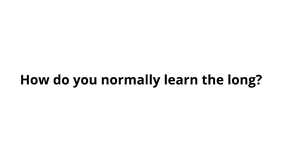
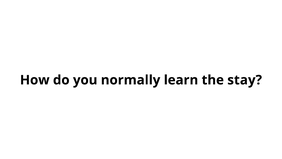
long: long -> stay (245, 80)
